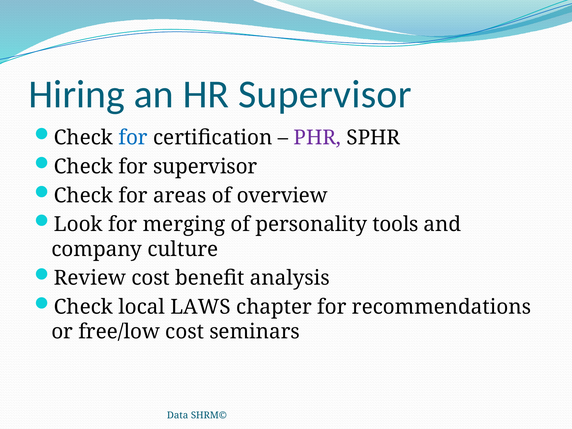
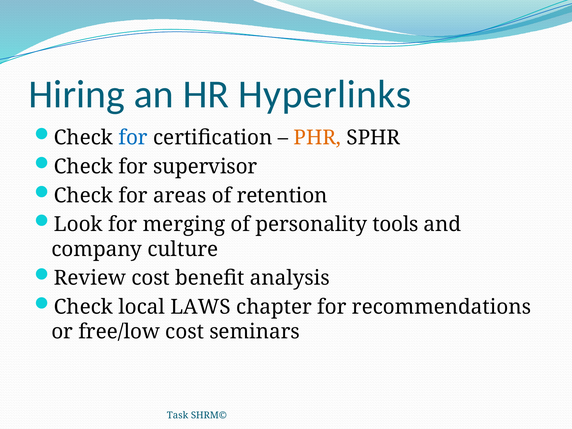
HR Supervisor: Supervisor -> Hyperlinks (325, 95)
PHR colour: purple -> orange (317, 138)
overview: overview -> retention (282, 196)
Data: Data -> Task (178, 415)
